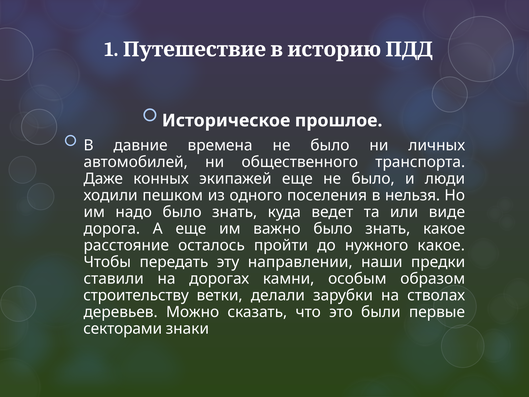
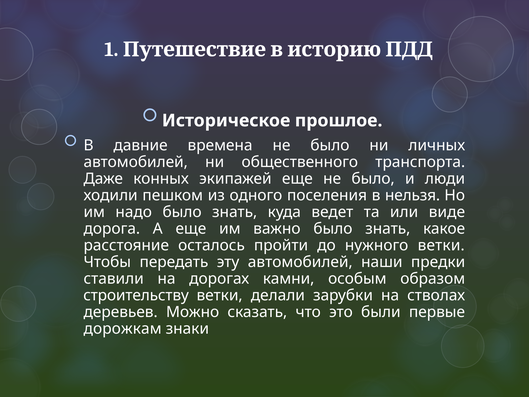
нужного какое: какое -> ветки (441, 245)
эту направлении: направлении -> автомобилей (300, 262)
секторами: секторами -> дорожкам (123, 328)
